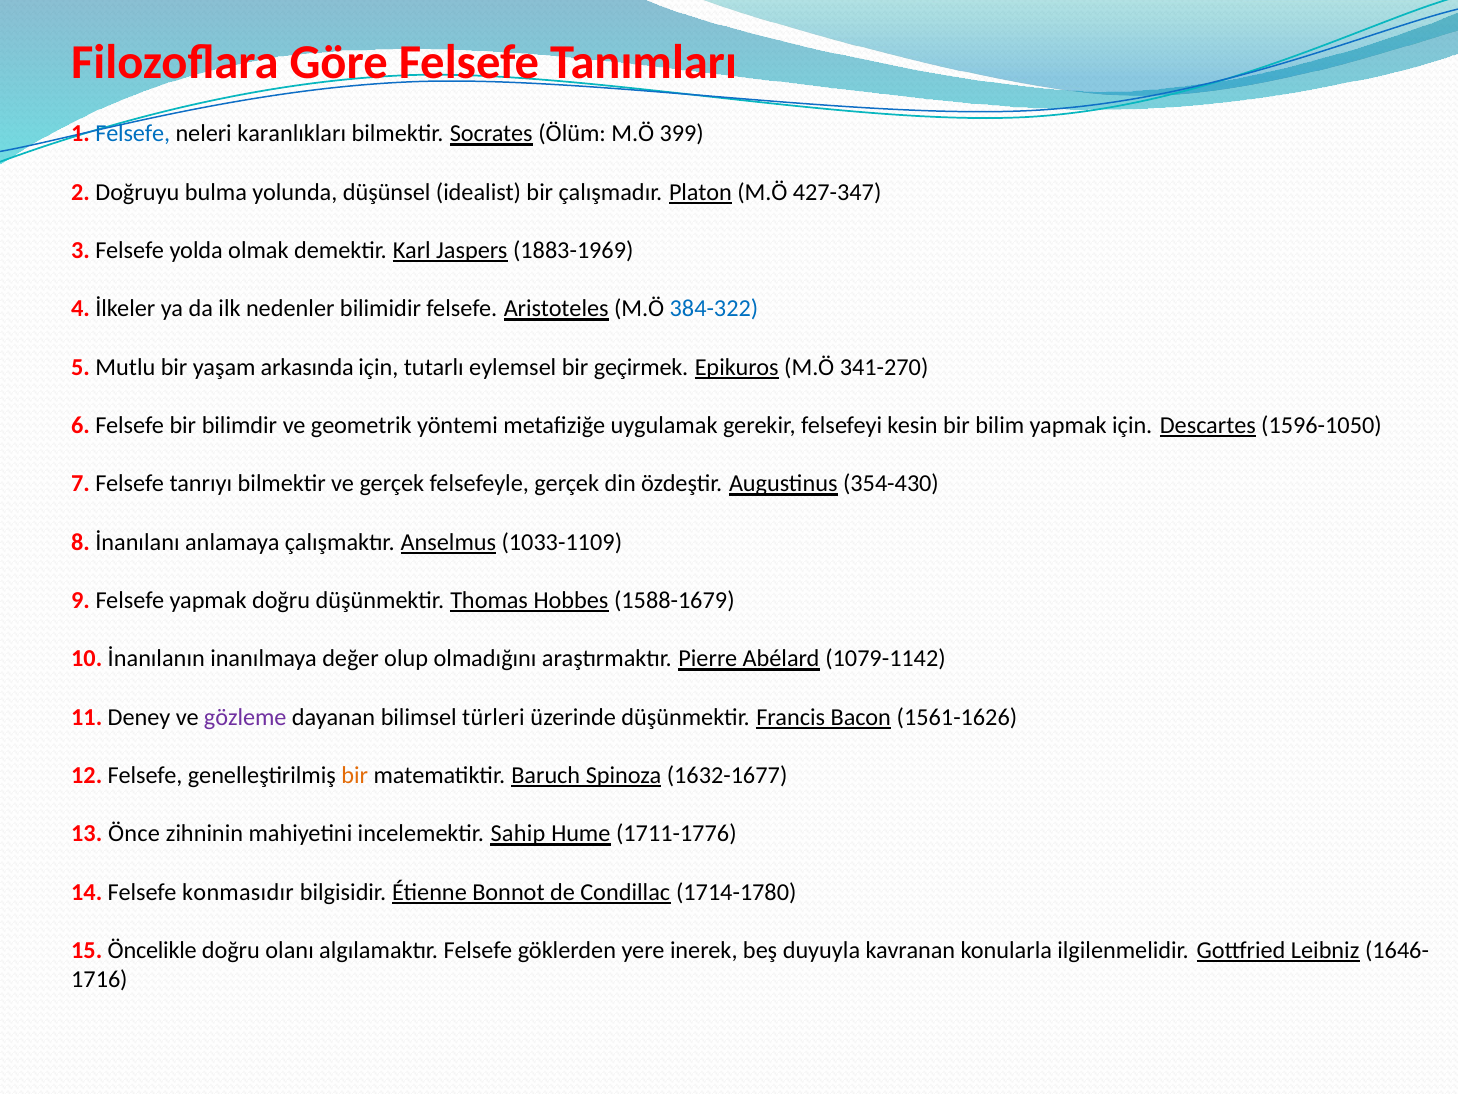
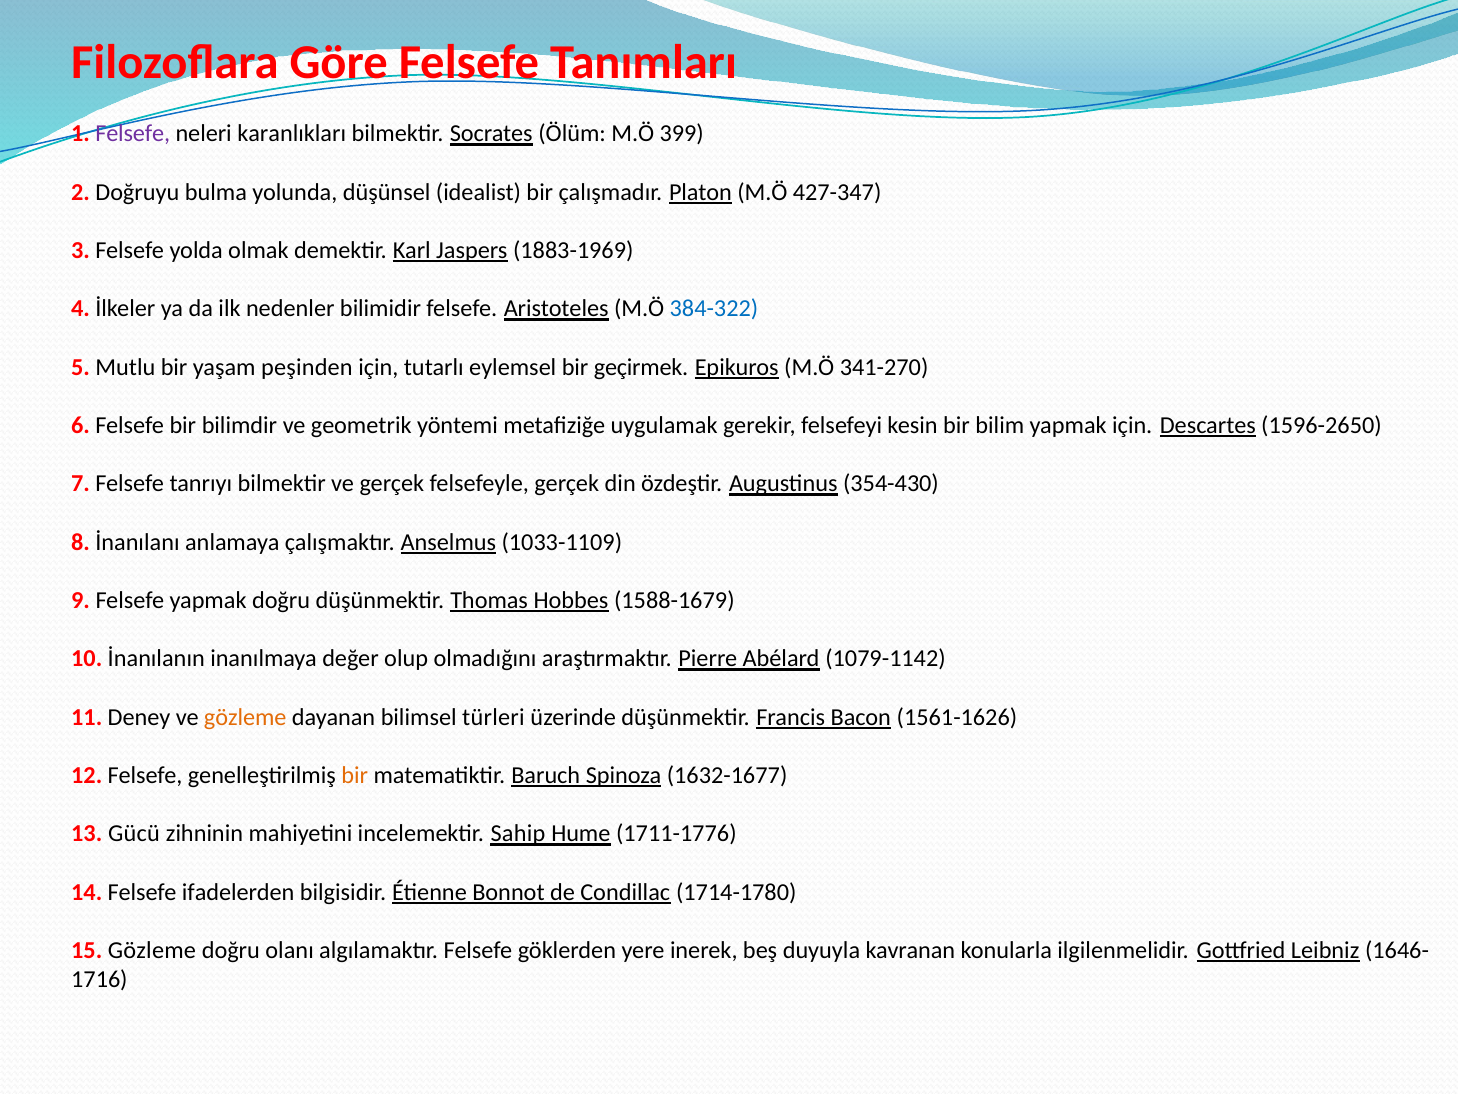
Felsefe colour: blue -> purple (133, 134)
arkasında: arkasında -> peşinden (307, 367)
1596-1050: 1596-1050 -> 1596-2650 (1321, 425)
gözleme colour: purple -> orange (245, 717)
Önce: Önce -> Gücü (134, 833)
konmasıdır: konmasıdır -> ifadelerden (238, 892)
15 Öncelikle: Öncelikle -> Gözleme (152, 950)
